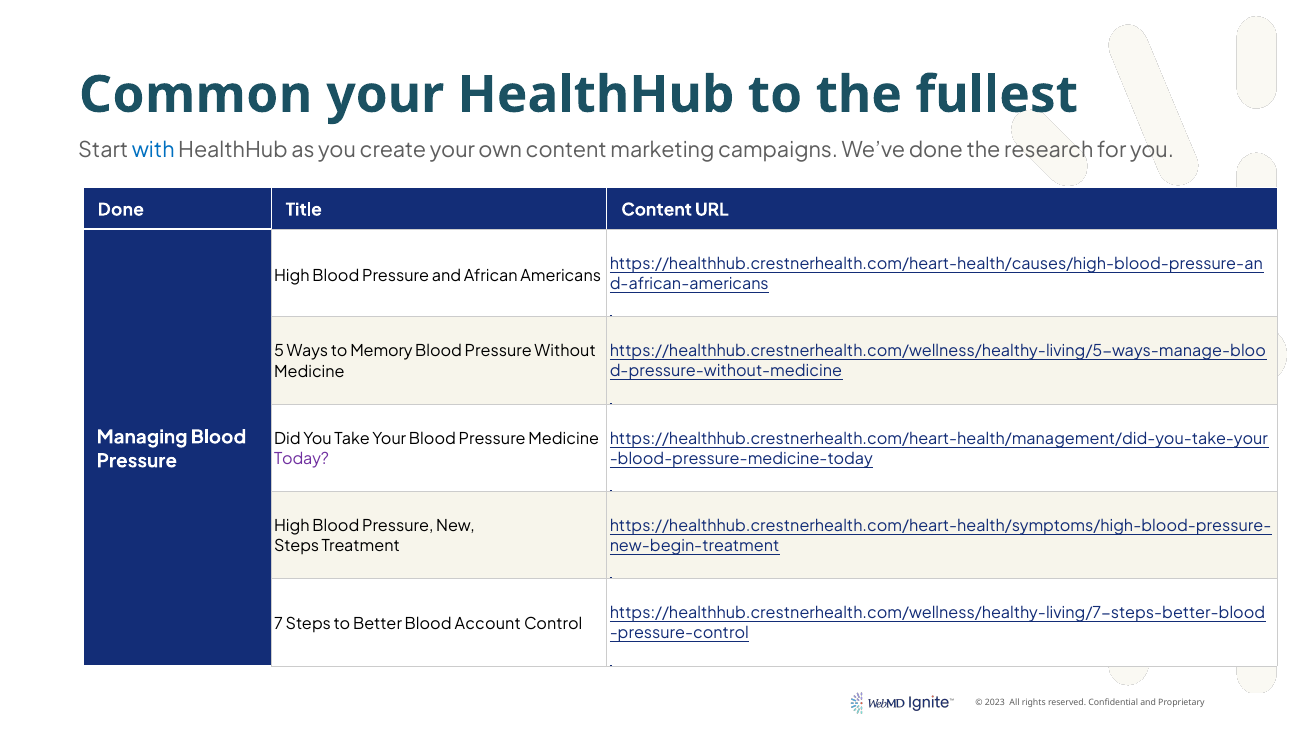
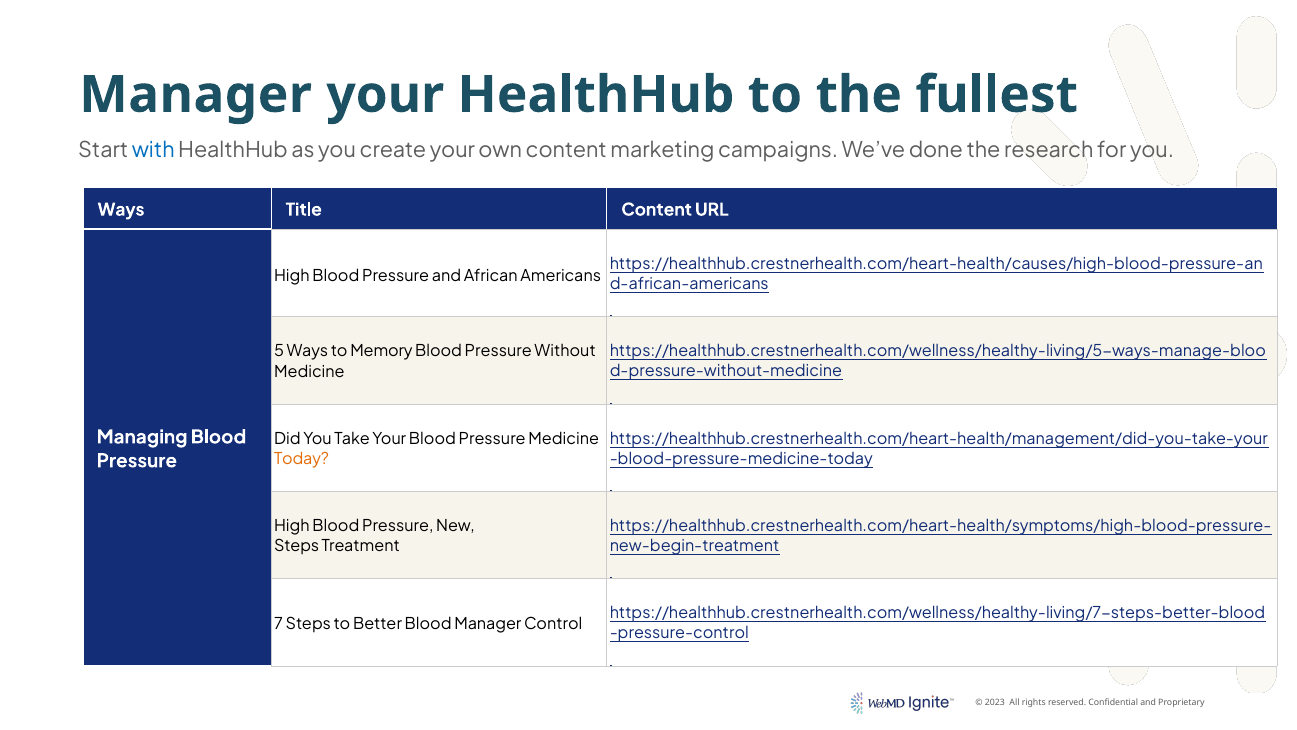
Common: Common -> Manager (196, 95)
Done: Done -> Ways (121, 210)
Today colour: purple -> orange (301, 459)
Blood Account: Account -> Manager (488, 623)
